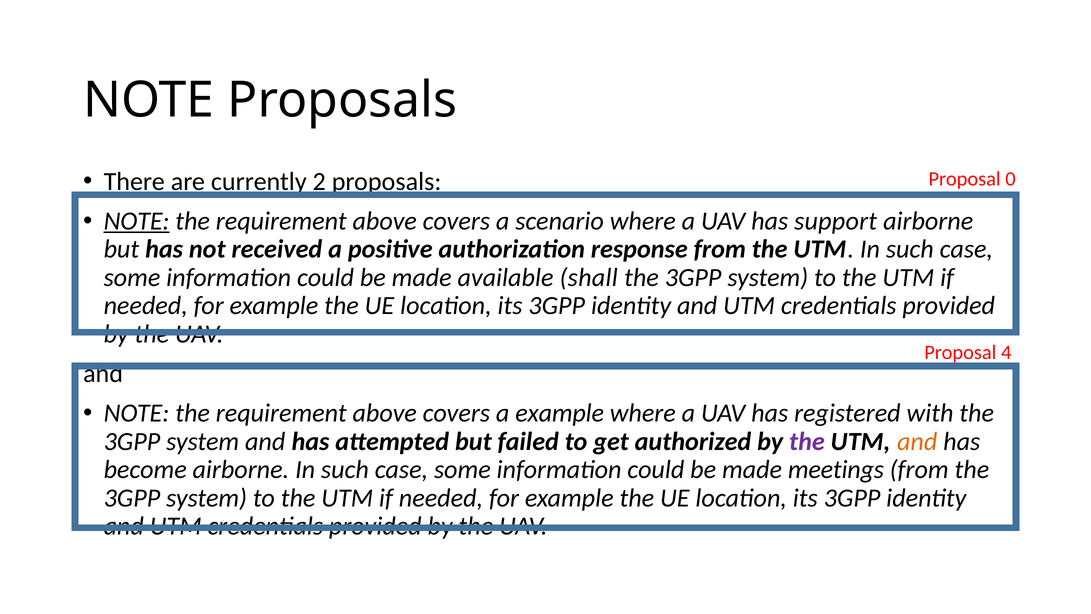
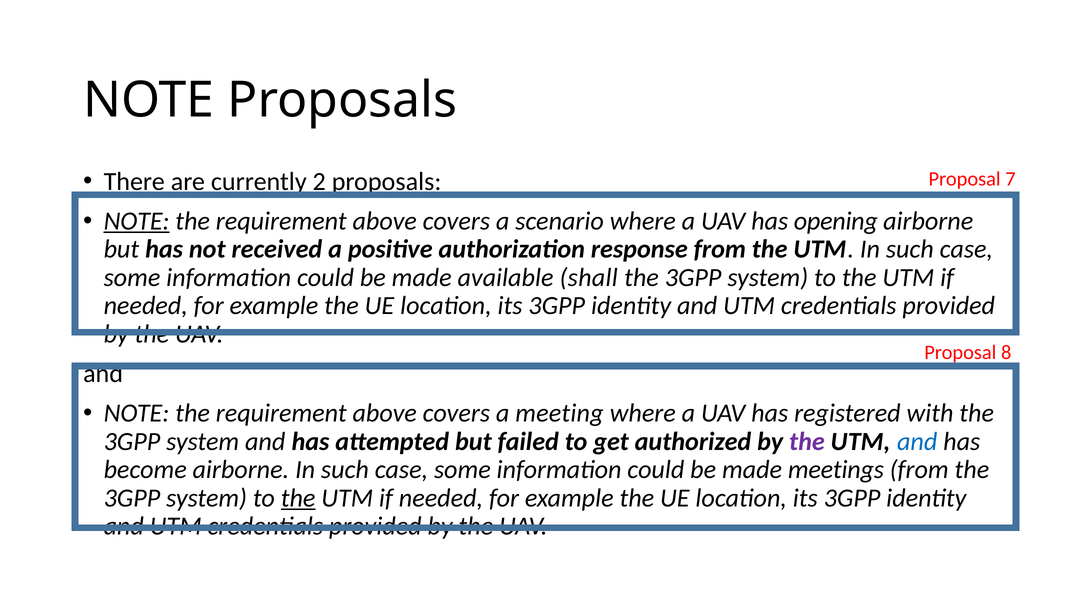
0: 0 -> 7 (1010, 179)
support: support -> opening (836, 221)
4: 4 -> 8 (1006, 352)
a example: example -> meeting (559, 413)
and colour: orange -> blue (917, 441)
the underline: none -> present (298, 498)
